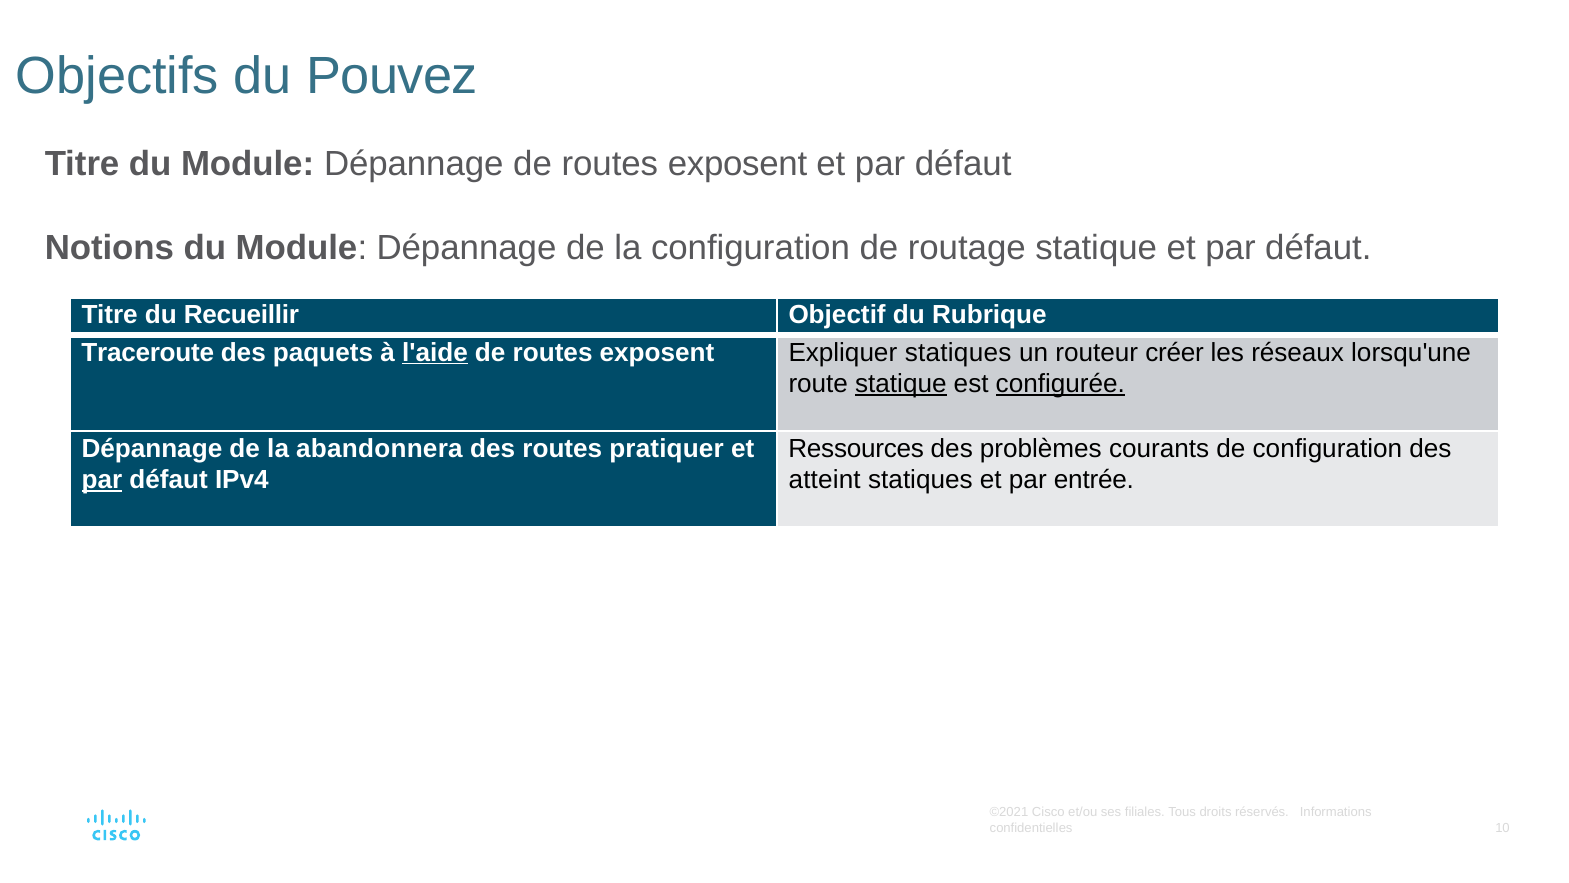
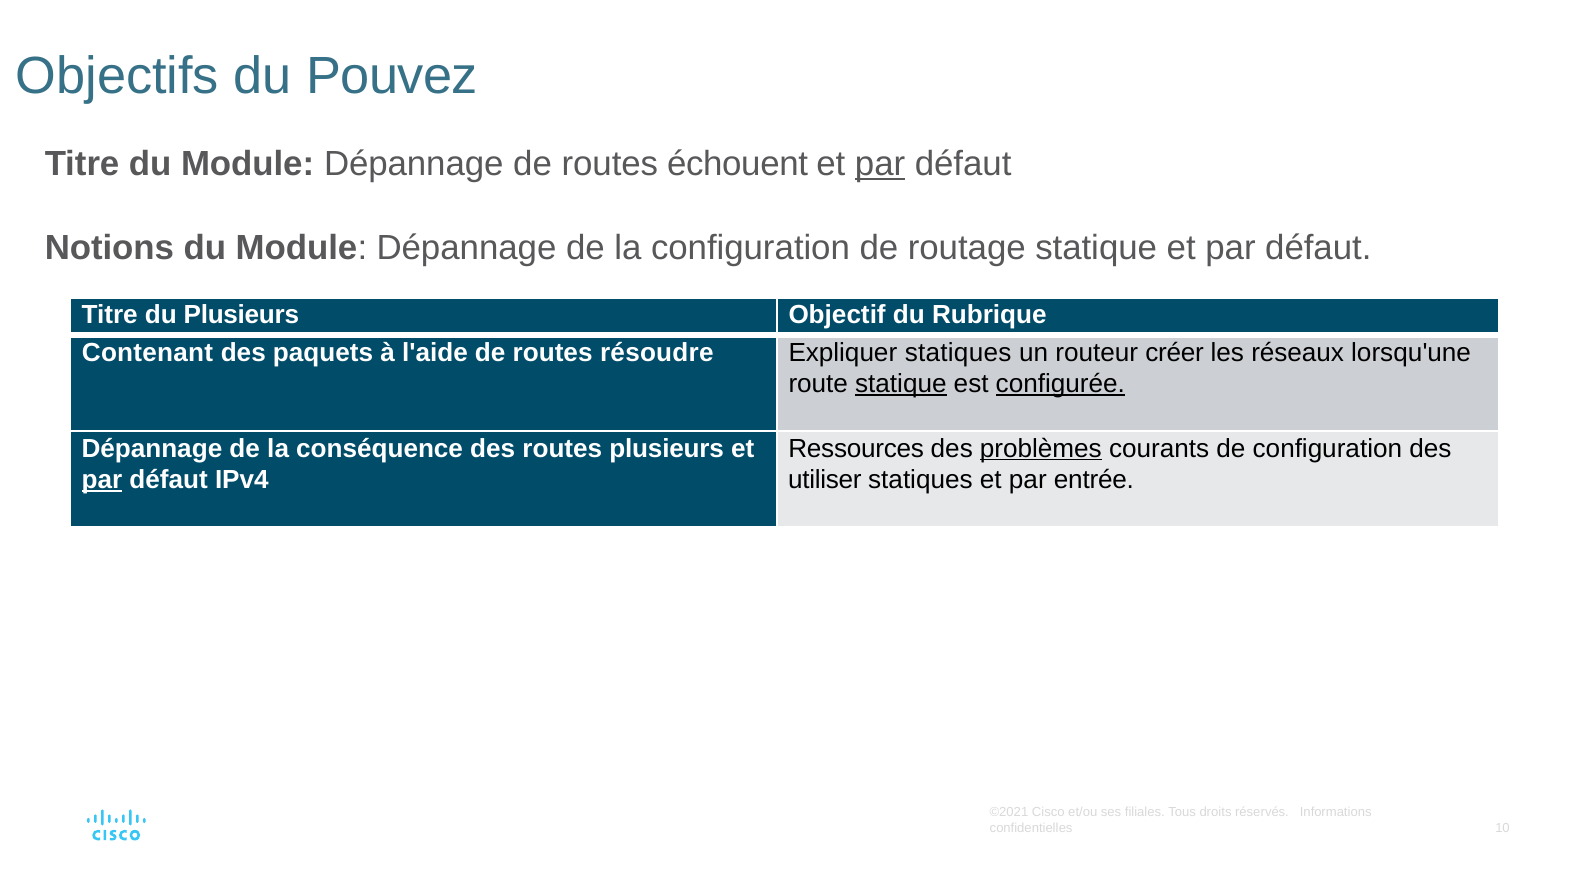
Dépannage de routes exposent: exposent -> échouent (738, 164)
par underline: none -> present (880, 164)
du Recueillir: Recueillir -> Plusieurs (241, 315)
Traceroute: Traceroute -> Contenant (147, 352)
l'aide underline: present -> none (435, 352)
exposent: exposent -> résoudre (657, 352)
abandonnera: abandonnera -> conséquence (380, 448)
routes pratiquer: pratiquer -> plusieurs (667, 448)
problèmes underline: none -> present (1041, 448)
atteint: atteint -> utiliser (825, 479)
